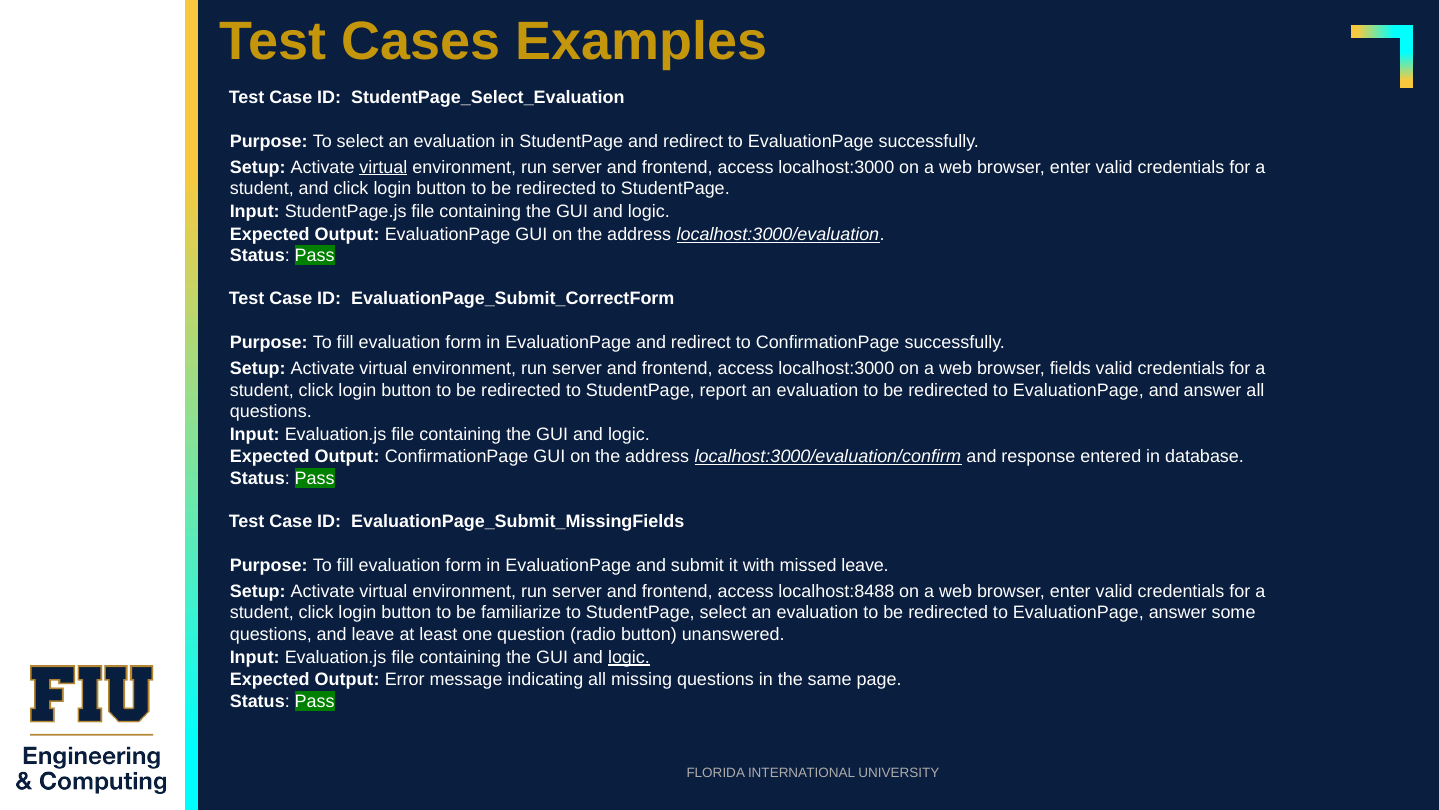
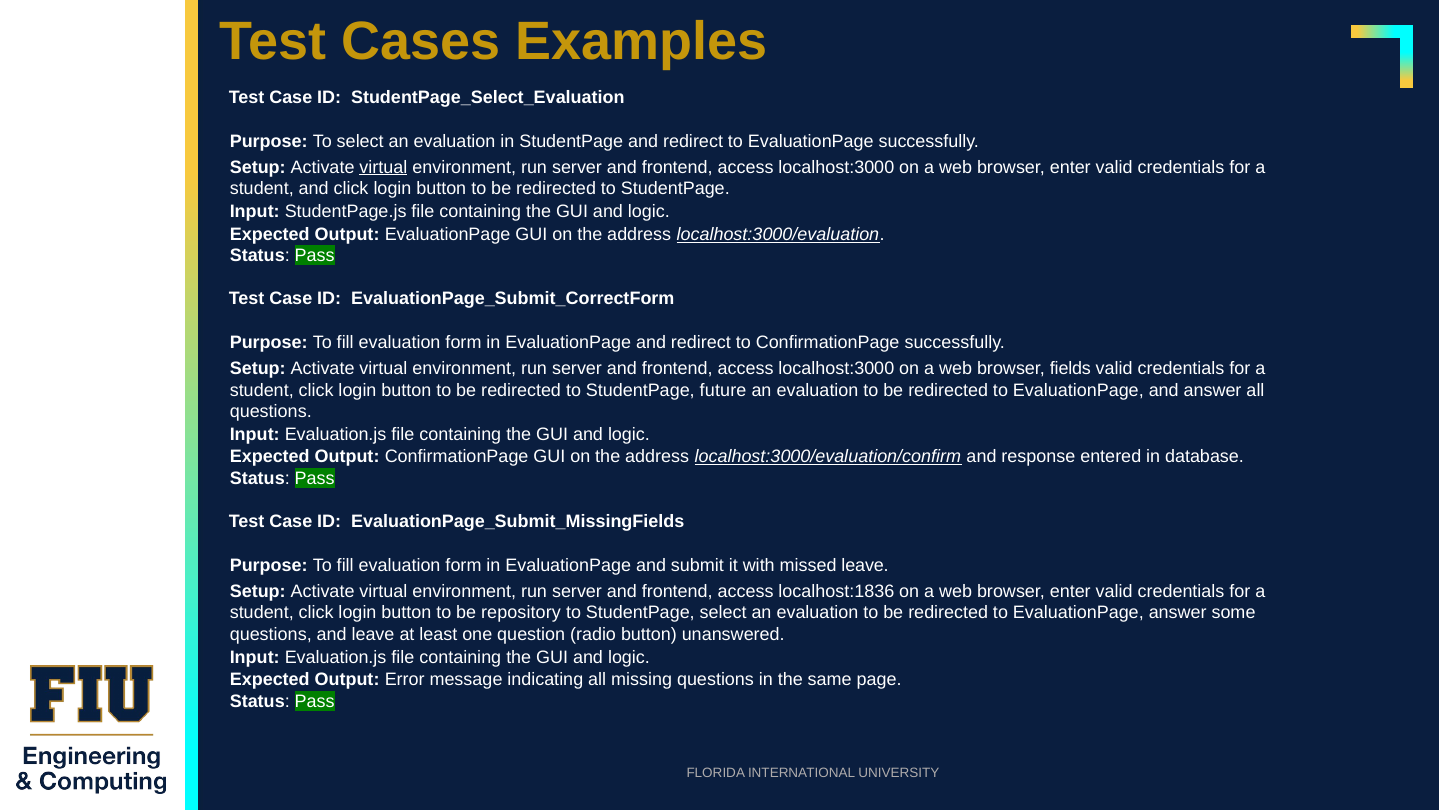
report: report -> future (723, 390)
localhost:8488: localhost:8488 -> localhost:1836 (836, 591)
familiarize: familiarize -> repository (521, 613)
logic underline: present -> none (629, 657)
